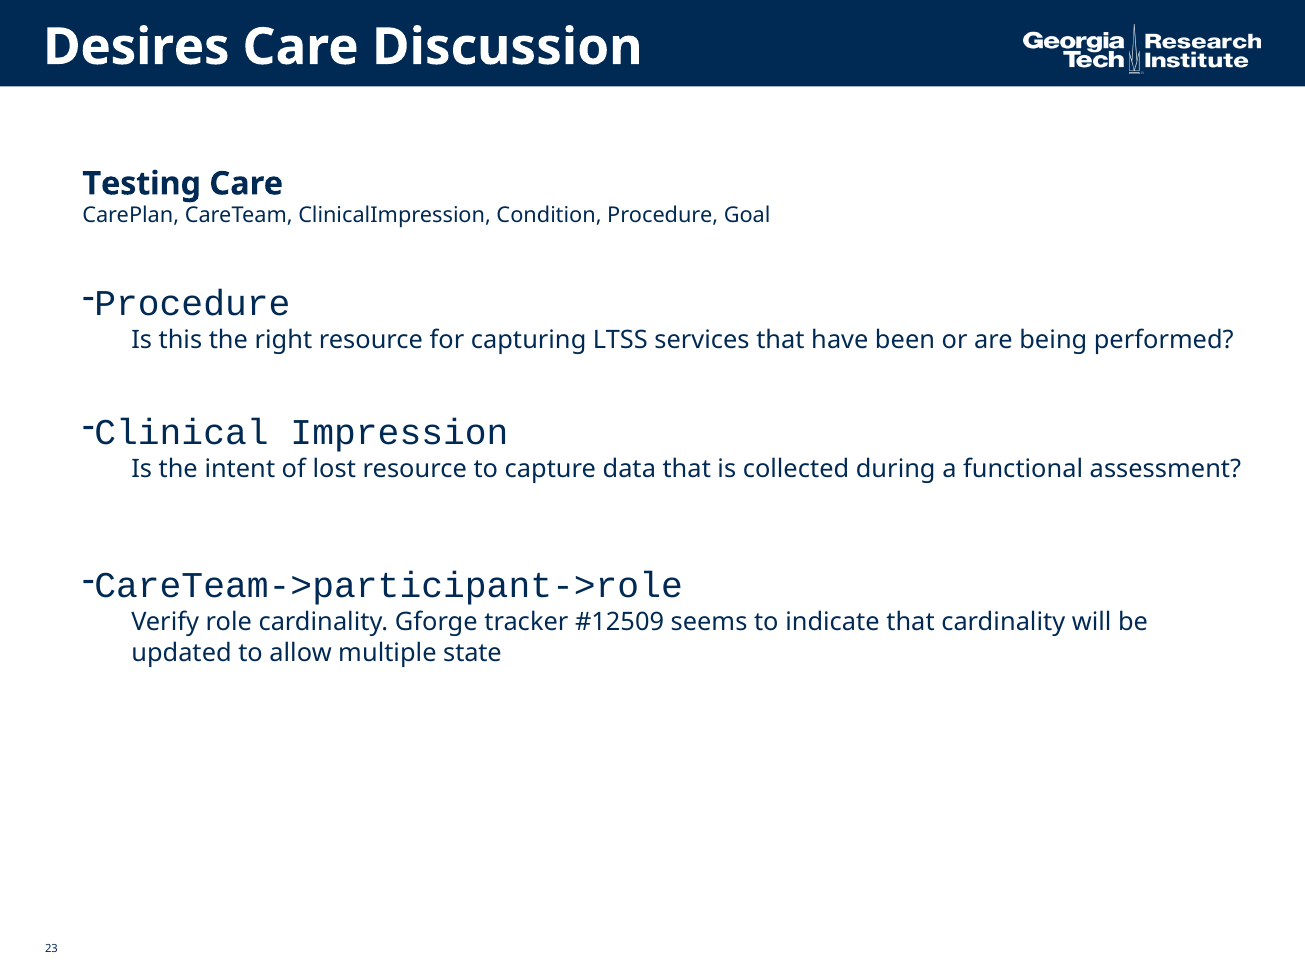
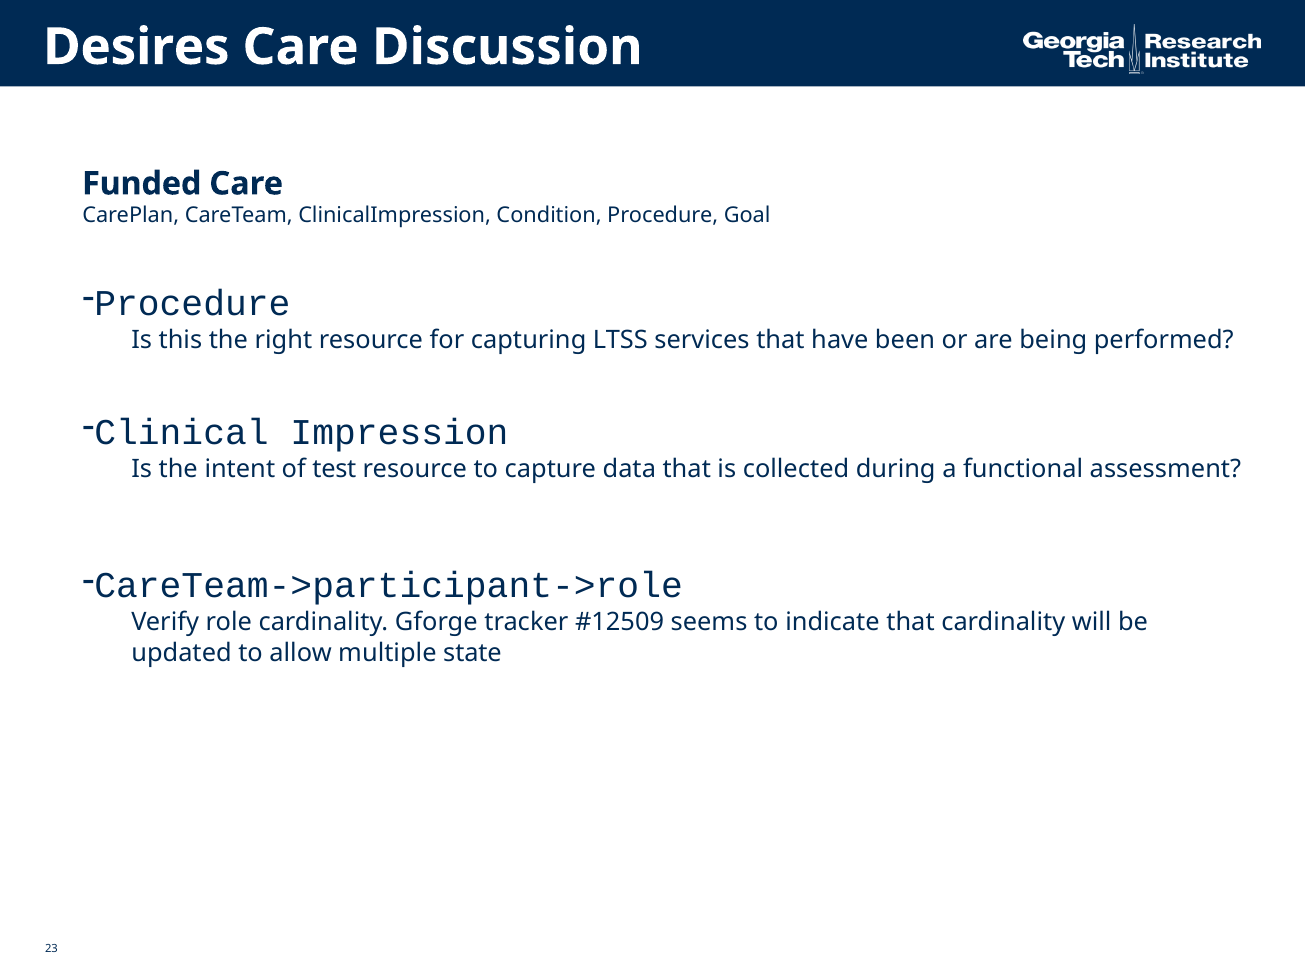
Testing: Testing -> Funded (142, 184)
lost: lost -> test (334, 469)
